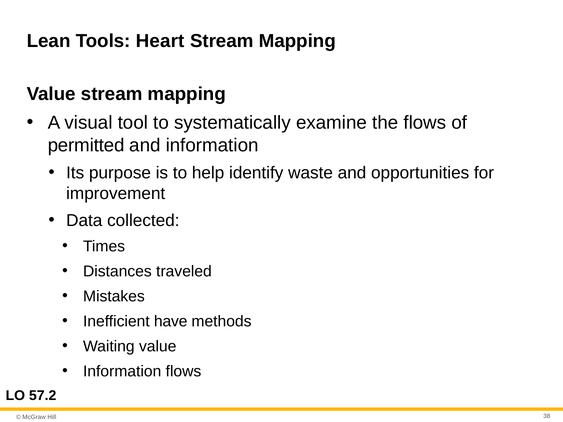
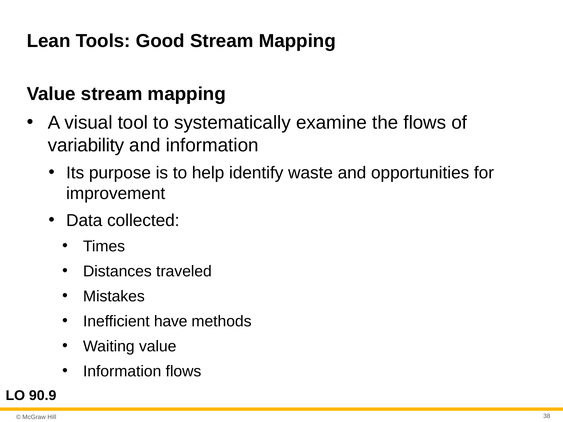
Heart: Heart -> Good (160, 41)
permitted: permitted -> variability (86, 145)
57.2: 57.2 -> 90.9 (43, 396)
